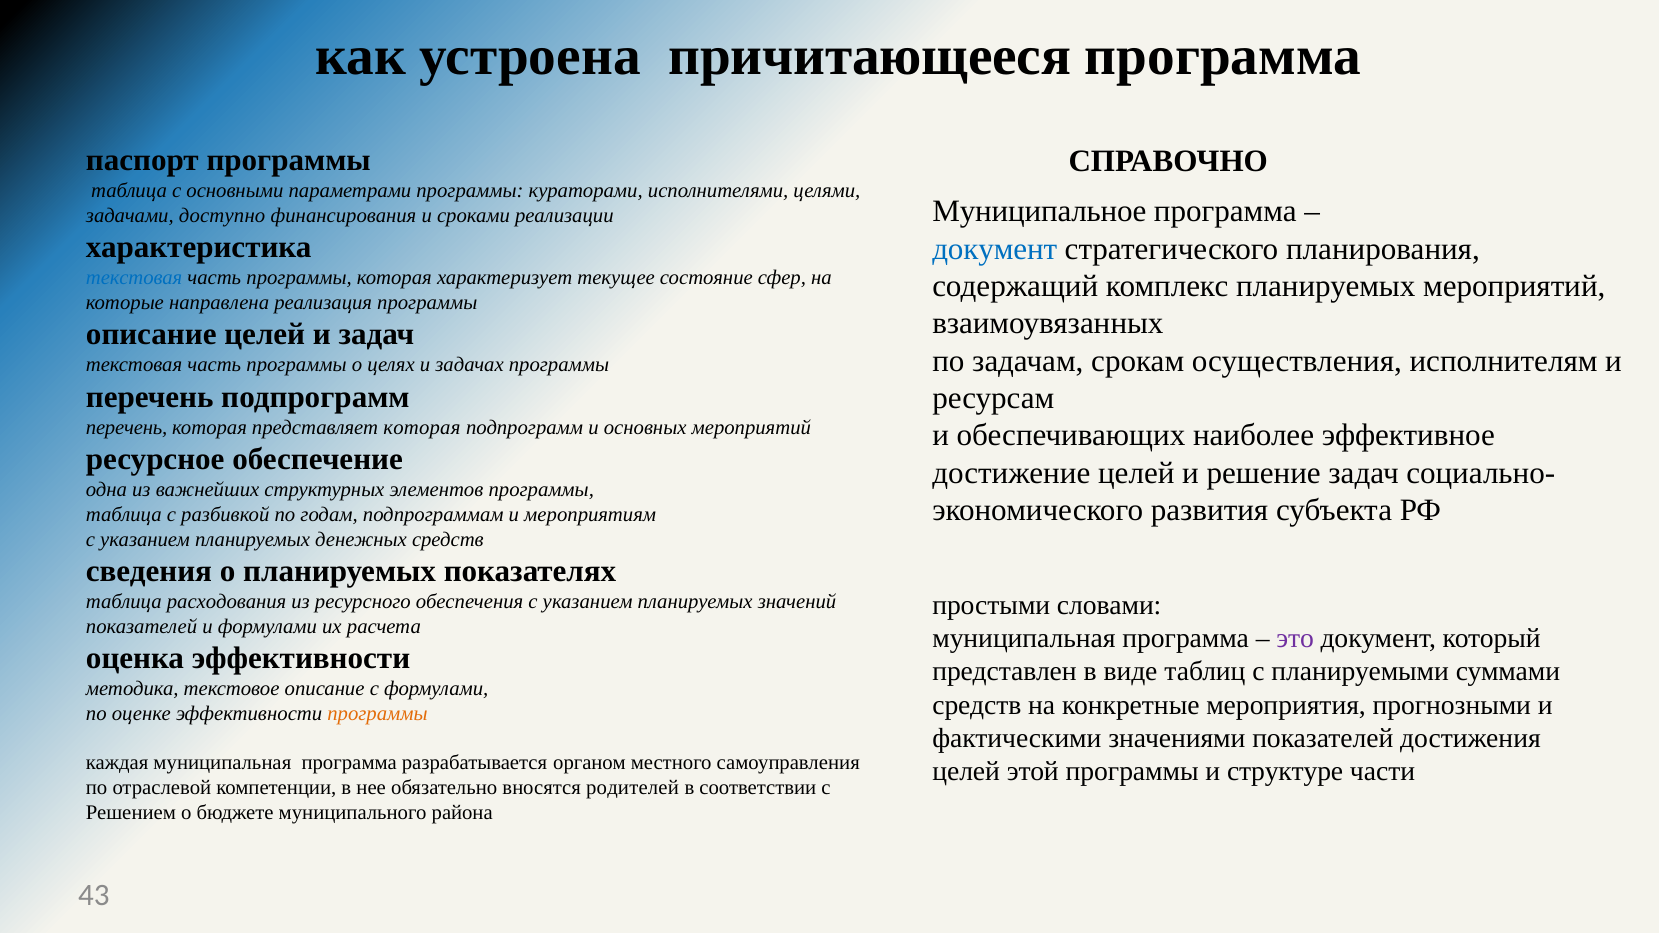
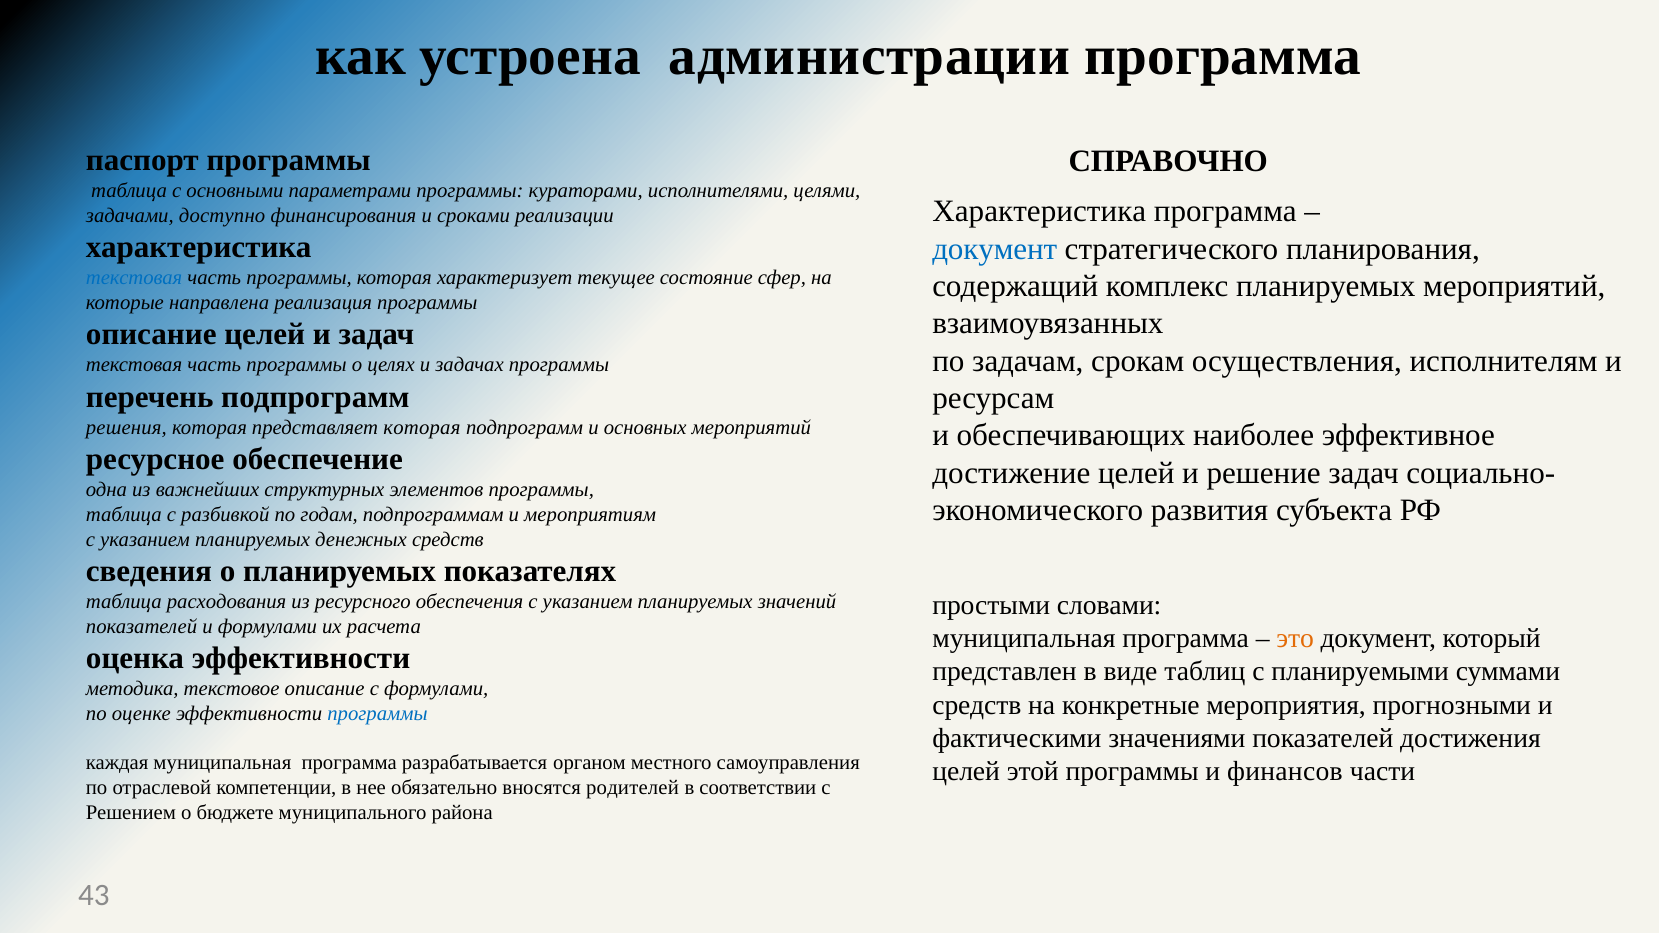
причитающееся: причитающееся -> администрации (869, 56)
Муниципальное: Муниципальное -> Характеристика (1039, 212)
перечень: перечень -> решения (126, 427)
это colour: purple -> orange (1295, 639)
программы colour: orange -> blue (377, 713)
структуре: структуре -> финансов (1285, 771)
